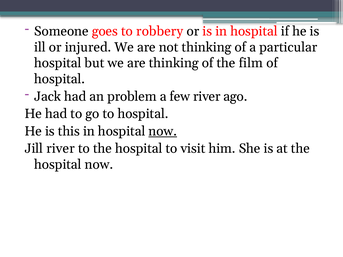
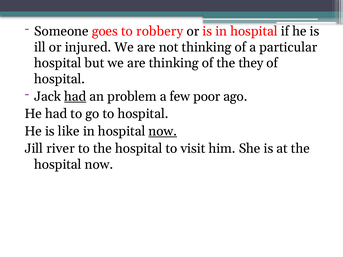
film: film -> they (251, 63)
had underline: none -> present (75, 97)
few river: river -> poor (207, 97)
this: this -> like (69, 131)
